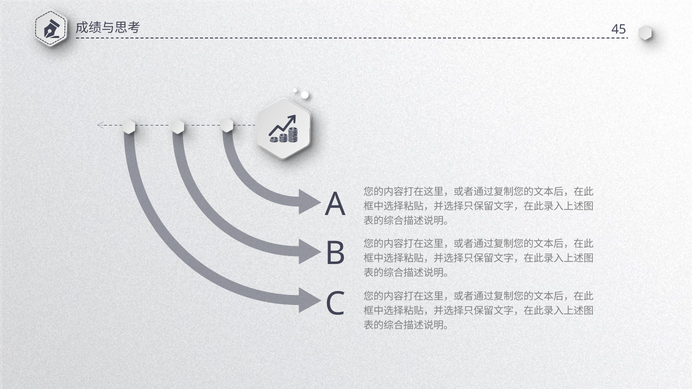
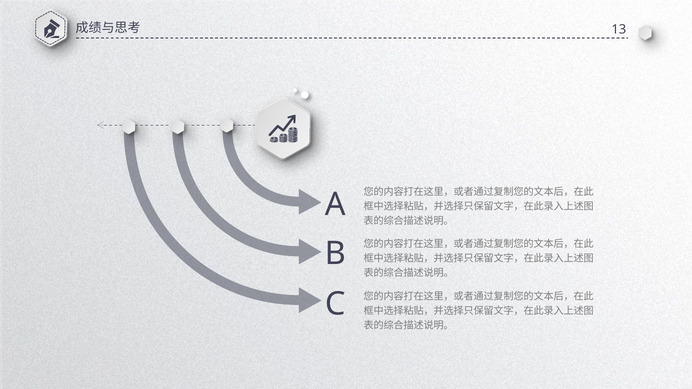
45: 45 -> 13 (619, 30)
